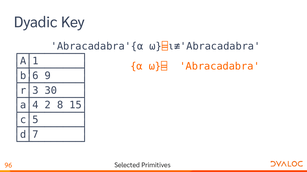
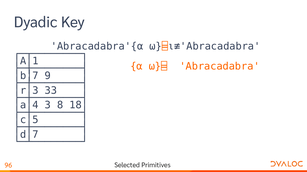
│b│6: │b│6 -> │b│7 (26, 76)
30: 30 -> 33 (51, 91)
2: 2 -> 3 (48, 106)
15│: 15│ -> 18│ (79, 106)
